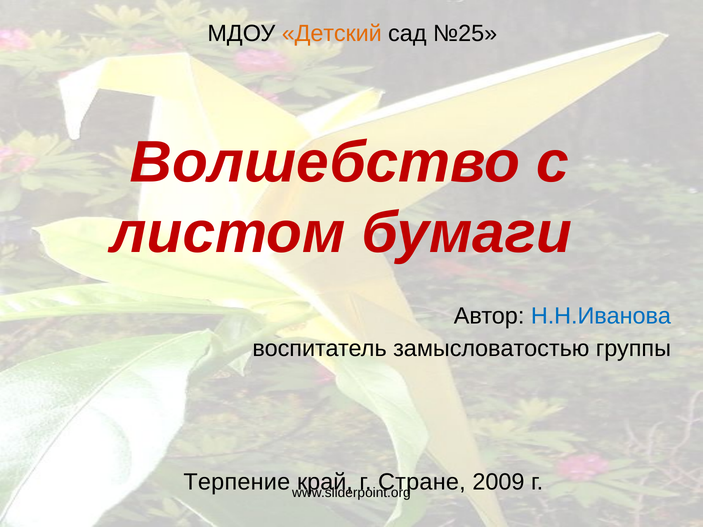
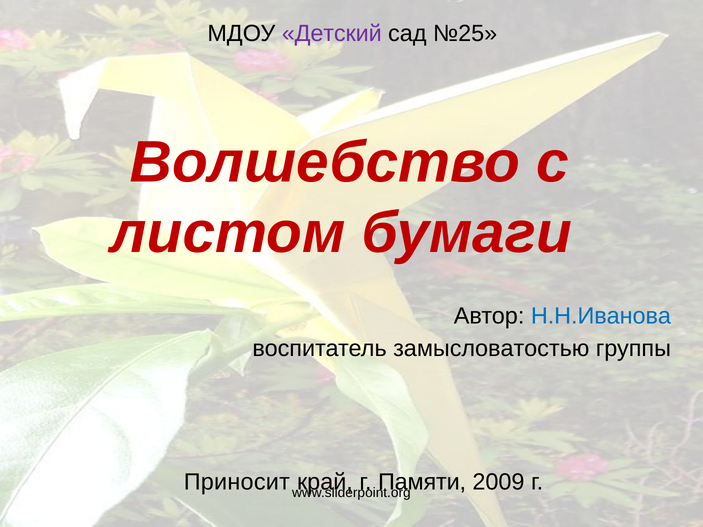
Детский colour: orange -> purple (332, 34)
Терпение: Терпение -> Приносит (237, 482)
Стране: Стране -> Памяти (422, 482)
